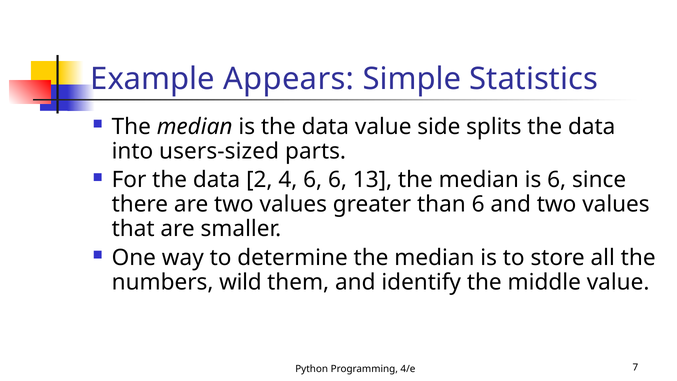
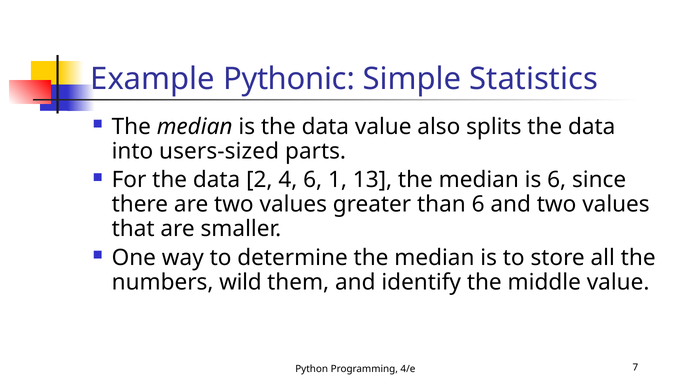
Appears: Appears -> Pythonic (289, 79)
side: side -> also (439, 127)
6 6: 6 -> 1 (337, 180)
